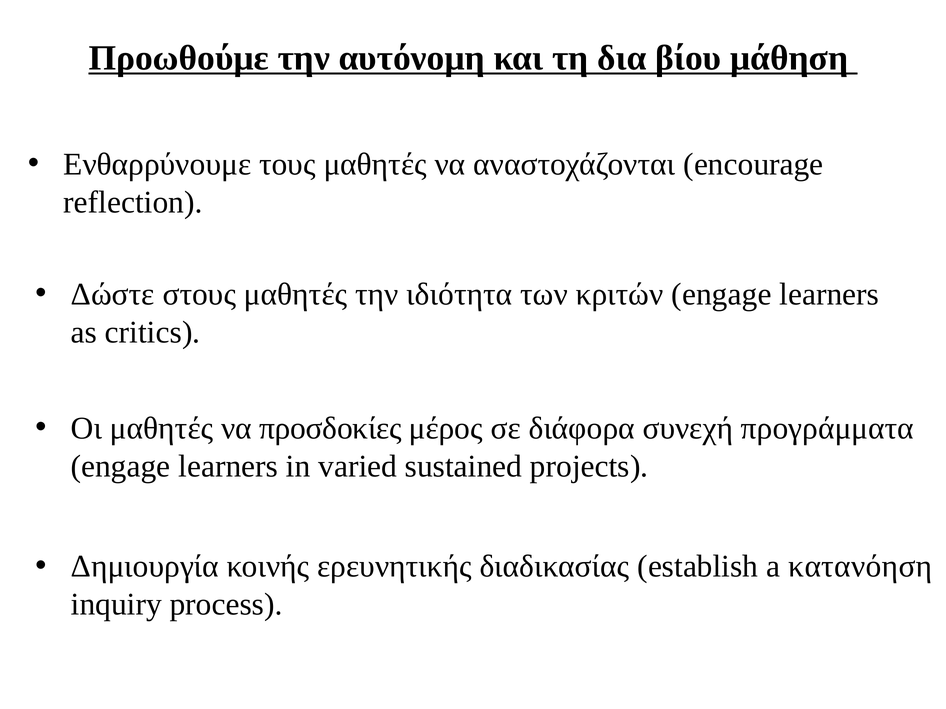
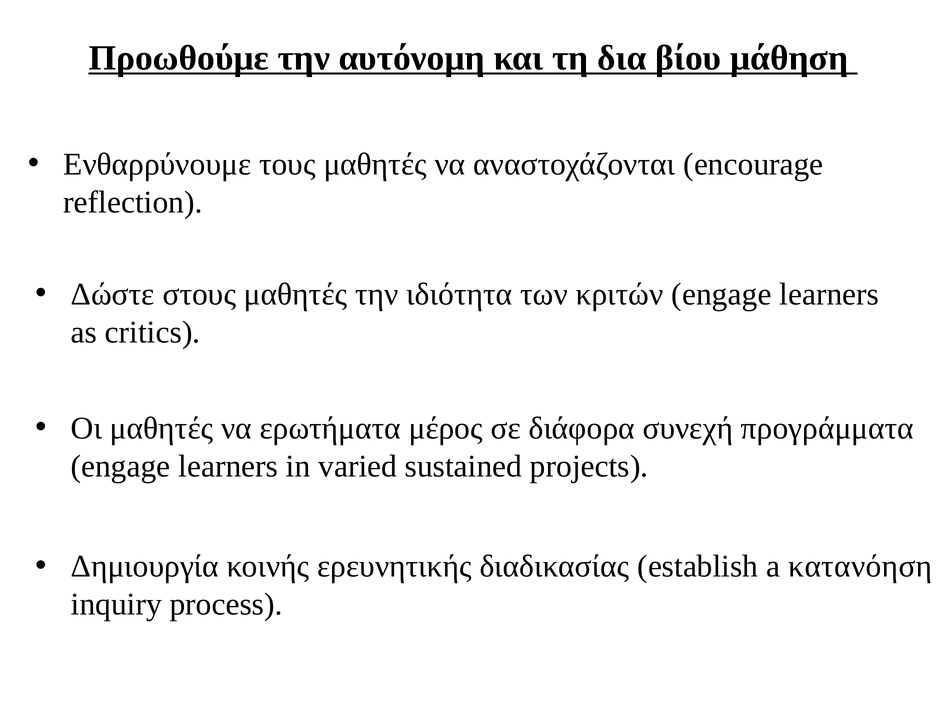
προσδοκίες: προσδοκίες -> ερωτήματα (330, 429)
